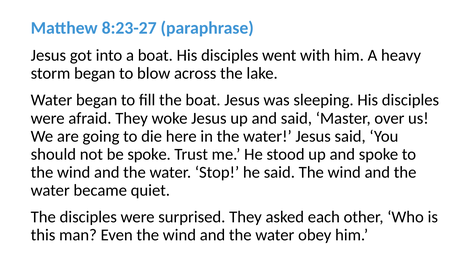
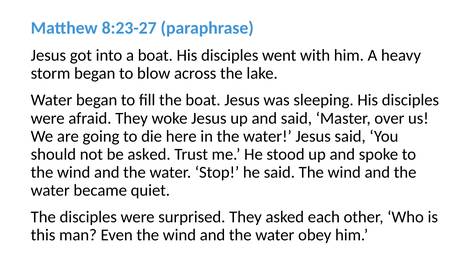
be spoke: spoke -> asked (149, 154)
